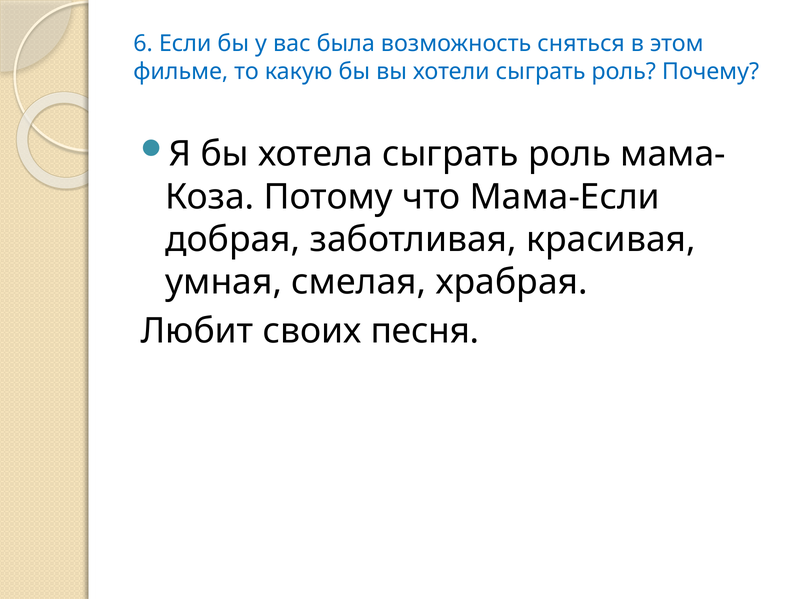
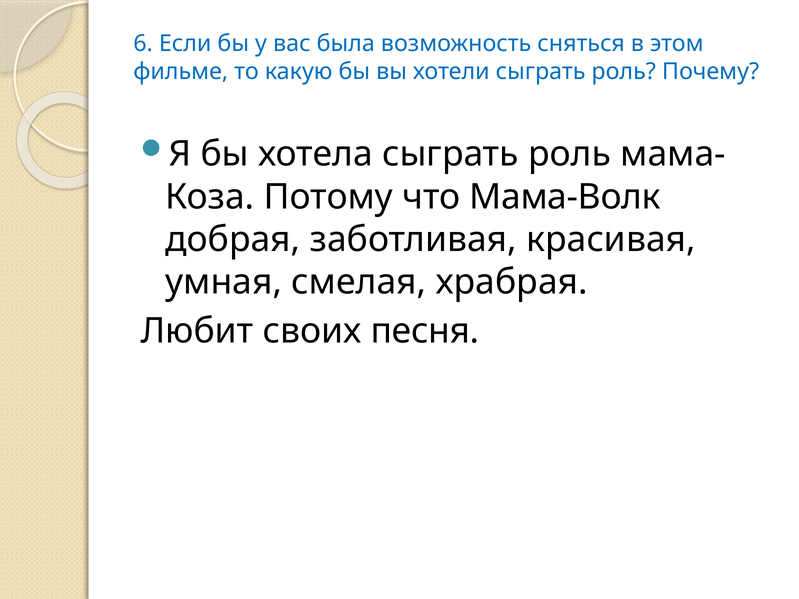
Мама-Если: Мама-Если -> Мама-Волк (565, 197)
